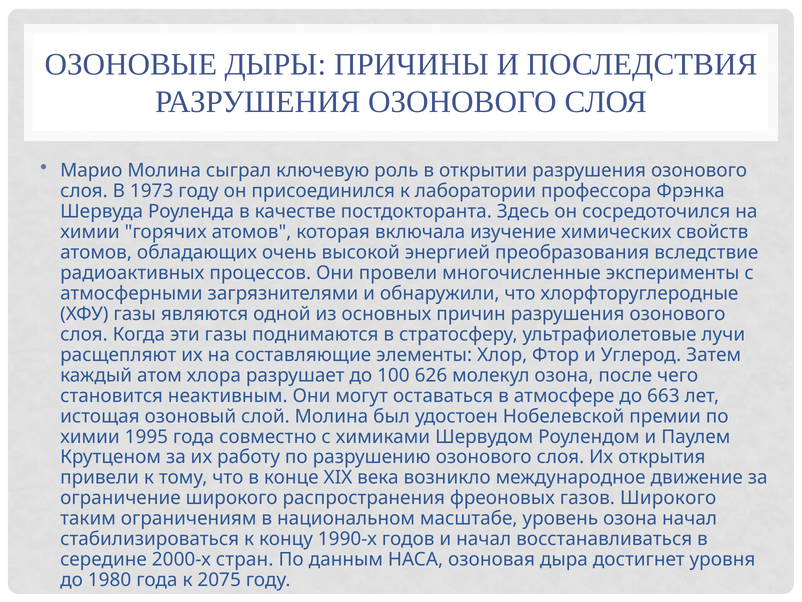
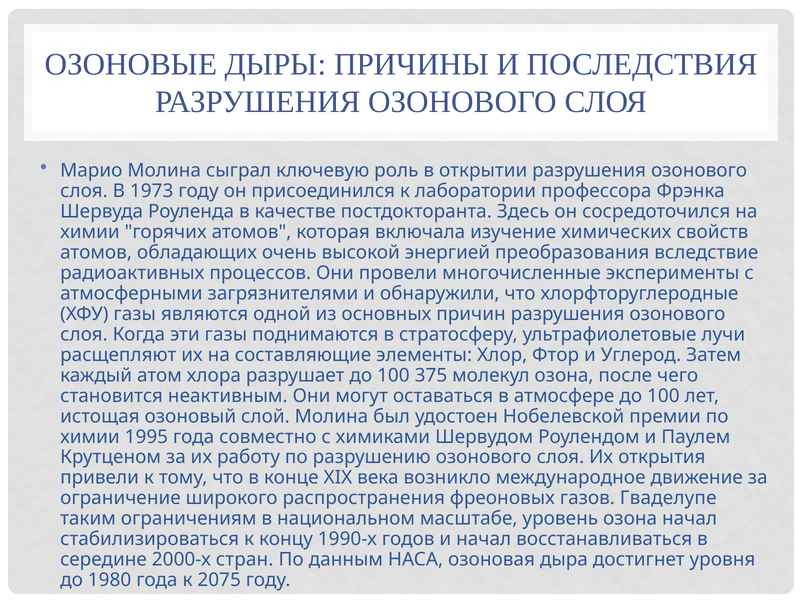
626: 626 -> 375 (431, 375)
атмосфере до 663: 663 -> 100 (663, 395)
газов Широкого: Широкого -> Гваделупе (668, 498)
